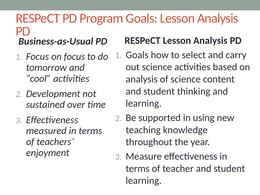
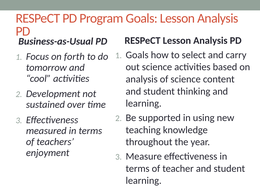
on focus: focus -> forth (74, 57)
